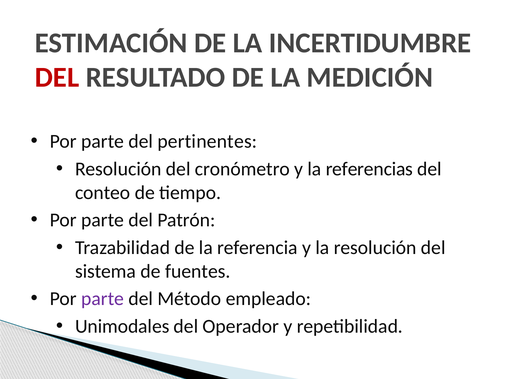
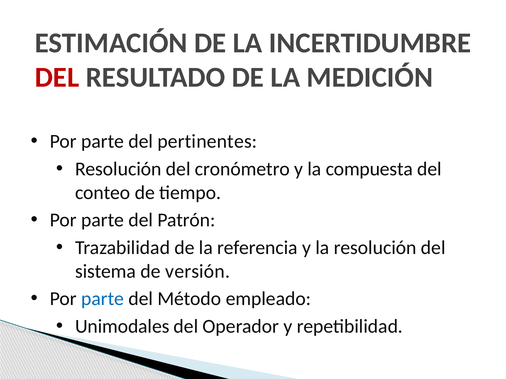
referencias: referencias -> compuesta (369, 169)
fuentes: fuentes -> versión (198, 272)
parte colour: purple -> blue (103, 299)
